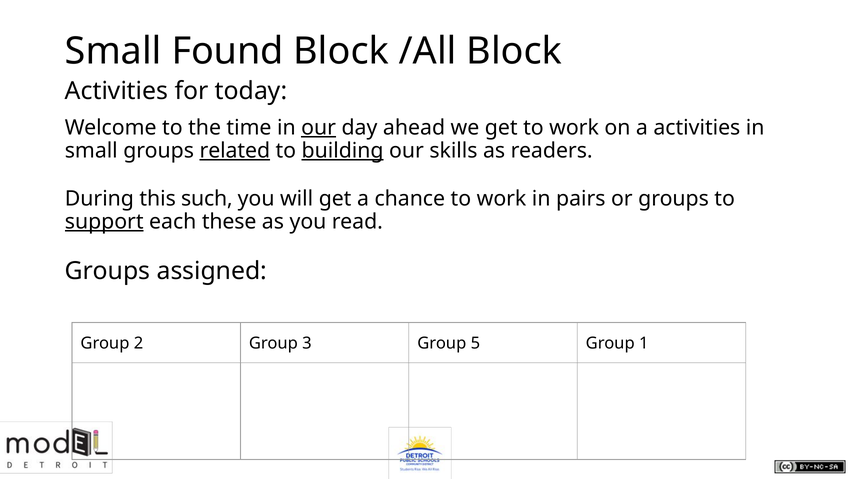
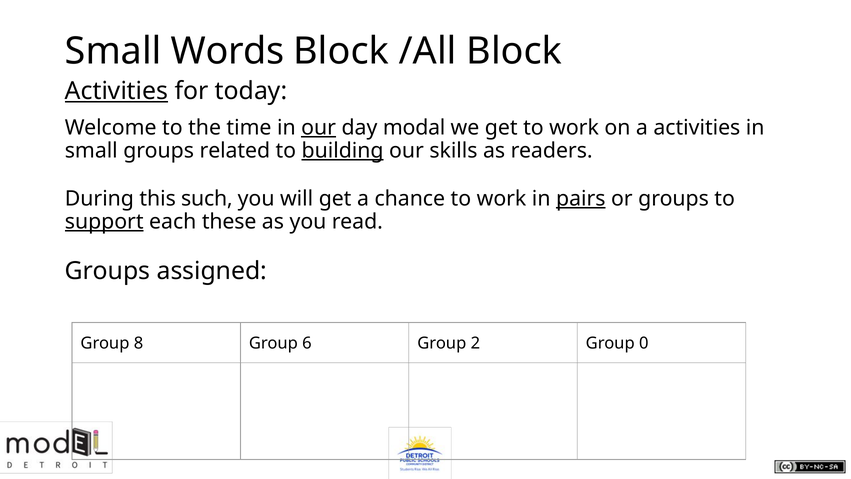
Found: Found -> Words (228, 51)
Activities underline: none -> present (117, 91)
ahead: ahead -> modal (414, 128)
related underline: present -> none (235, 151)
pairs underline: none -> present (581, 198)
2: 2 -> 8 (139, 343)
3: 3 -> 6 (307, 343)
5: 5 -> 2 (475, 343)
1: 1 -> 0 (644, 343)
